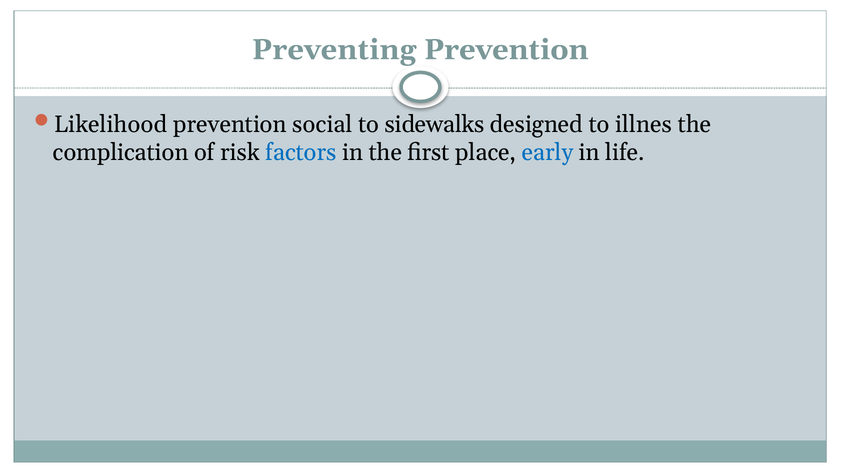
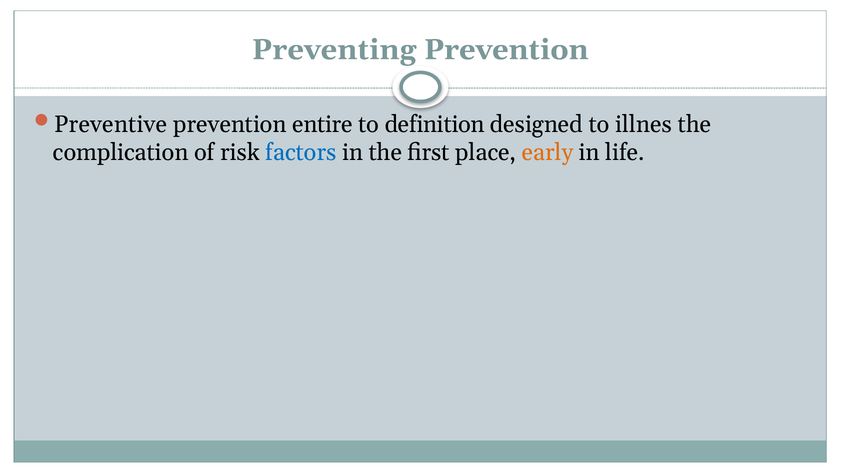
Likelihood: Likelihood -> Preventive (111, 124)
social: social -> entire (323, 124)
sidewalks: sidewalks -> definition (435, 124)
early colour: blue -> orange (548, 153)
